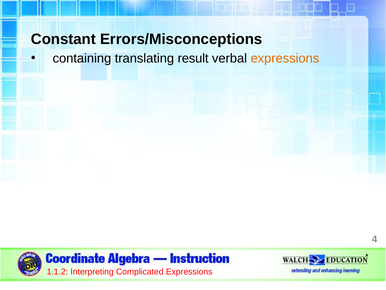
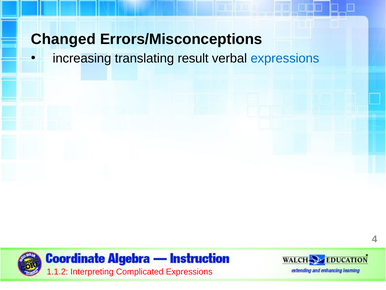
Constant: Constant -> Changed (63, 39)
containing: containing -> increasing (82, 58)
expressions colour: orange -> blue (285, 58)
